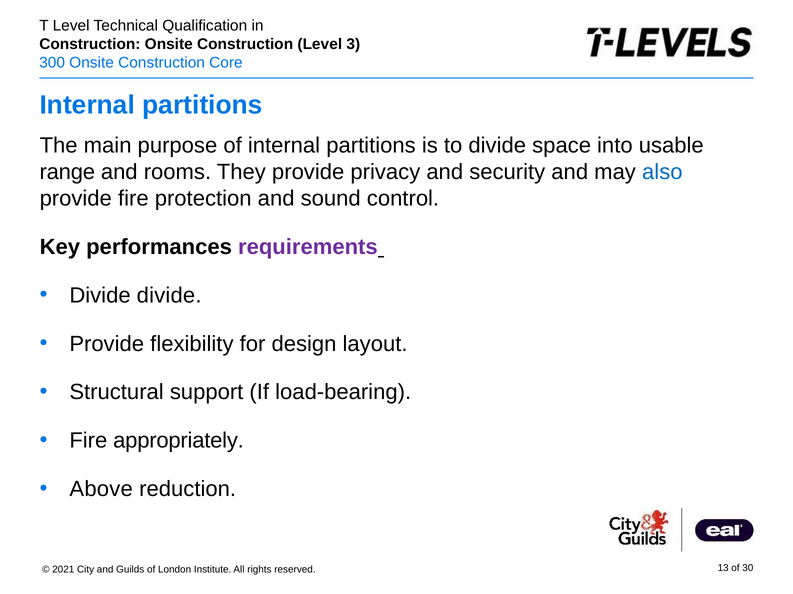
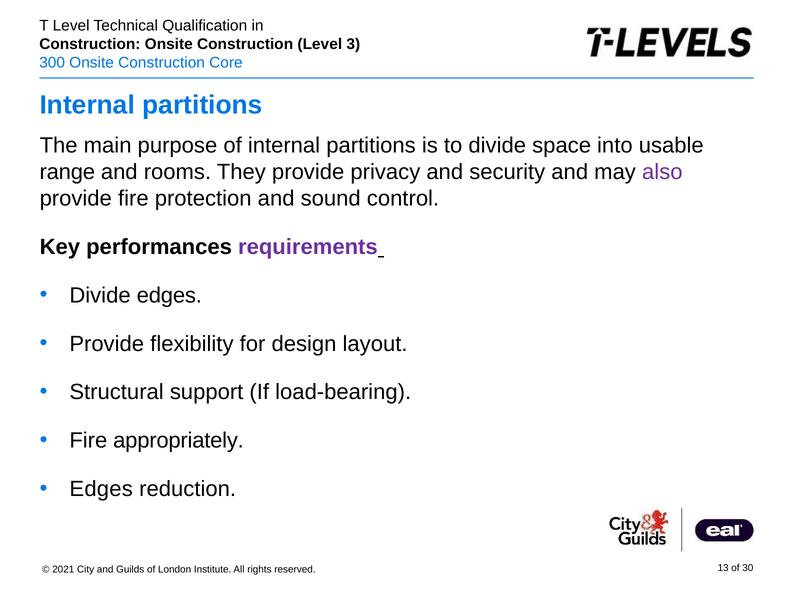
also colour: blue -> purple (662, 172)
Divide divide: divide -> edges (169, 296)
Above: Above -> Edges (101, 490)
